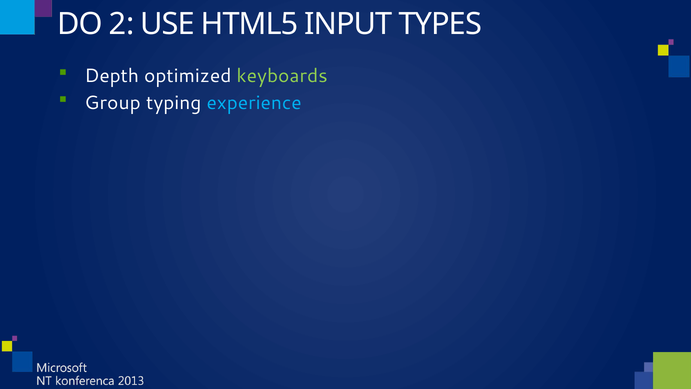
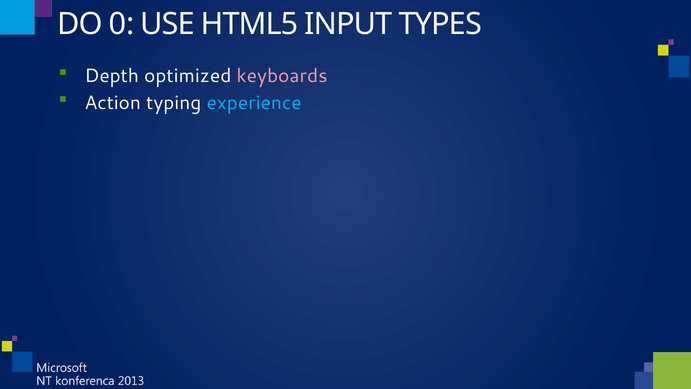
2: 2 -> 0 (122, 24)
keyboards colour: light green -> pink (282, 76)
Group: Group -> Action (113, 103)
